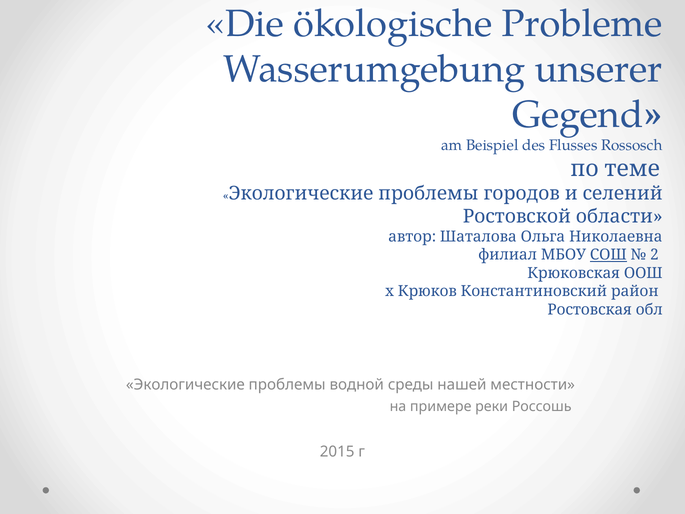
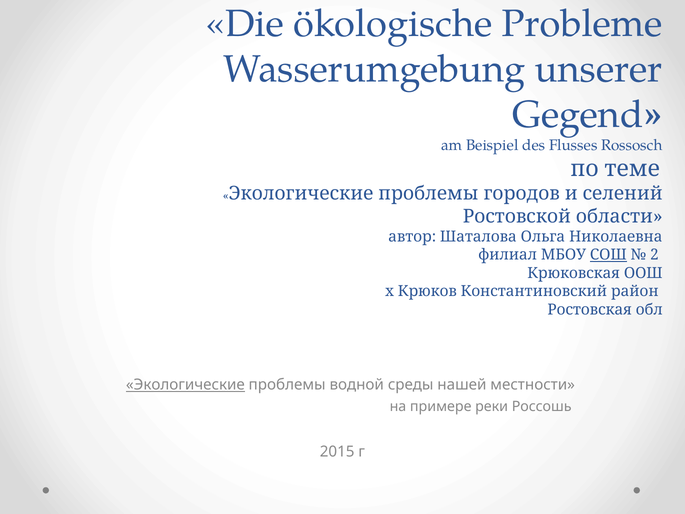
Экологические underline: none -> present (185, 385)
